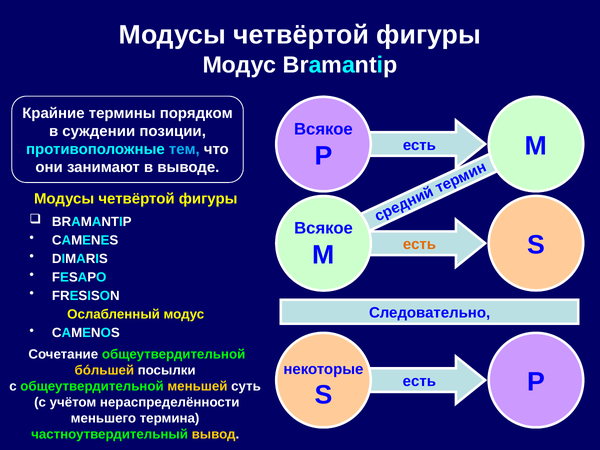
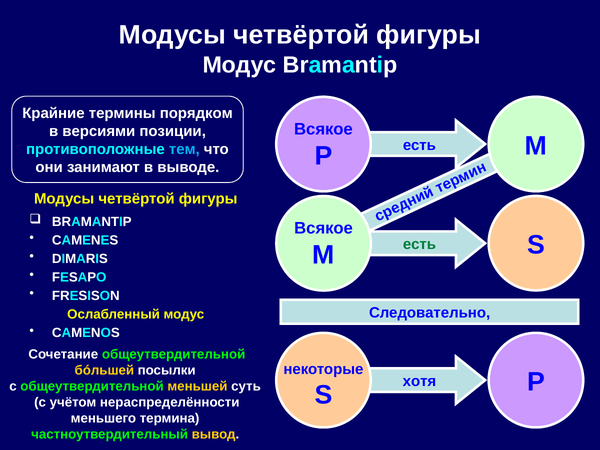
суждении: суждении -> версиями (99, 131)
есть colour: orange -> green (419, 244)
есть: есть -> хотя (419, 381)
